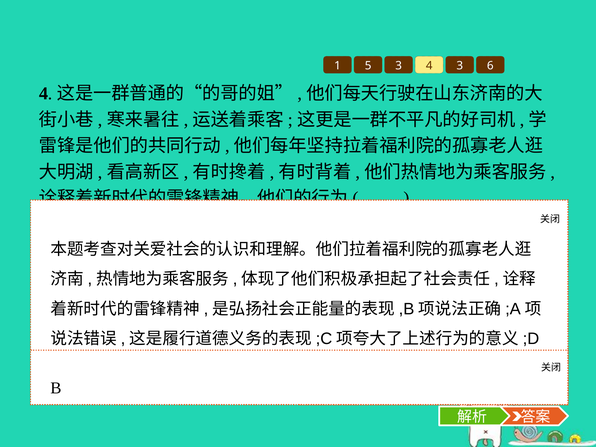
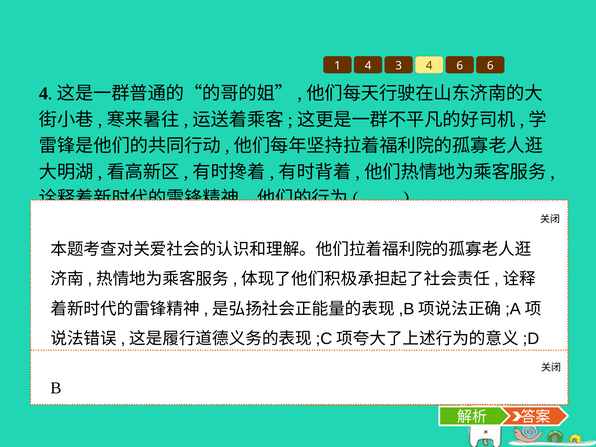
1 5: 5 -> 4 (368, 66)
4 3: 3 -> 6 (460, 66)
